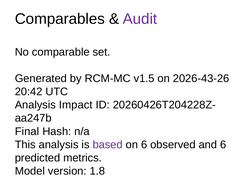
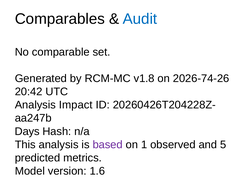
Audit colour: purple -> blue (140, 19)
v1.5: v1.5 -> v1.8 (144, 78)
2026-43-26: 2026-43-26 -> 2026-74-26 (201, 78)
Final: Final -> Days (27, 131)
on 6: 6 -> 1 (144, 145)
and 6: 6 -> 5 (223, 145)
1.8: 1.8 -> 1.6 (97, 171)
